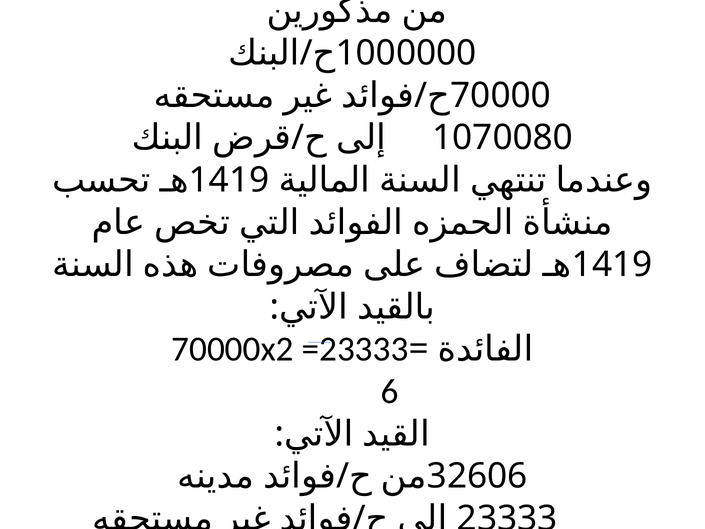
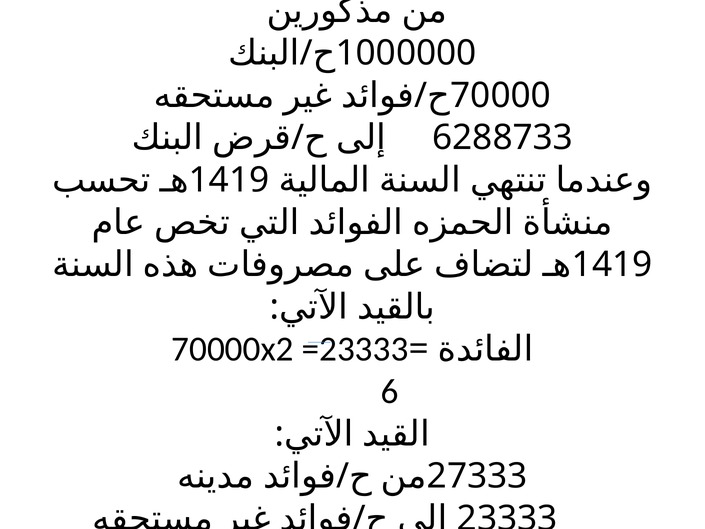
1070080: 1070080 -> 6288733 (503, 138)
32606: 32606 -> 27333 (477, 476)
